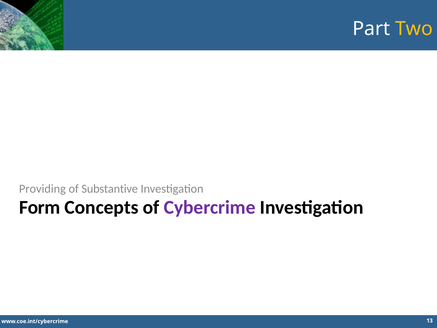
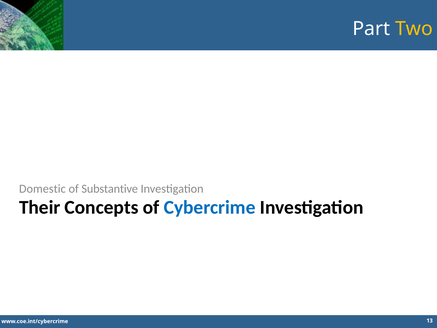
Providing: Providing -> Domestic (42, 189)
Form: Form -> Their (40, 207)
Cybercrime colour: purple -> blue (210, 207)
